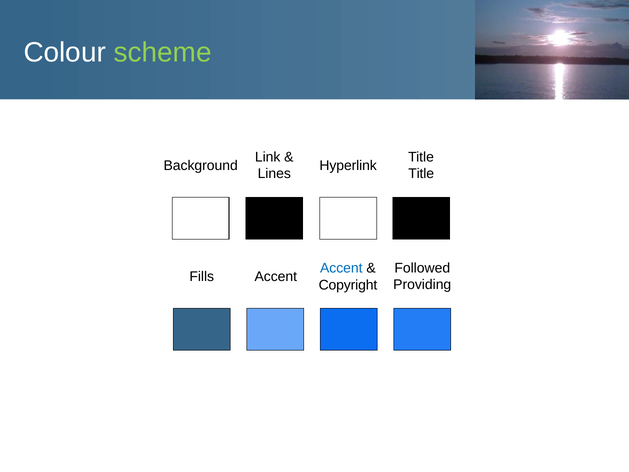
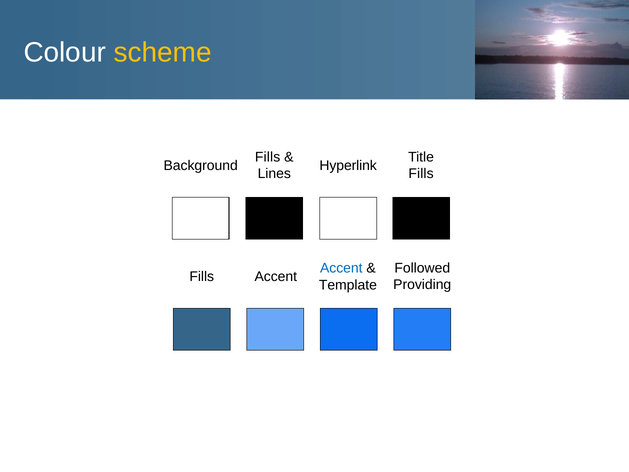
scheme colour: light green -> yellow (163, 53)
Link: Link -> Fills (268, 157)
Title: Title -> Fills (421, 174)
Copyright: Copyright -> Template (348, 285)
